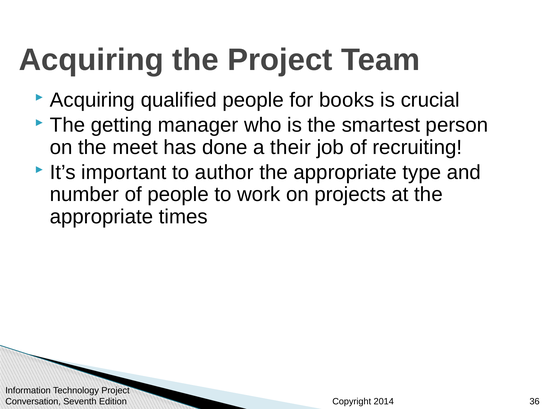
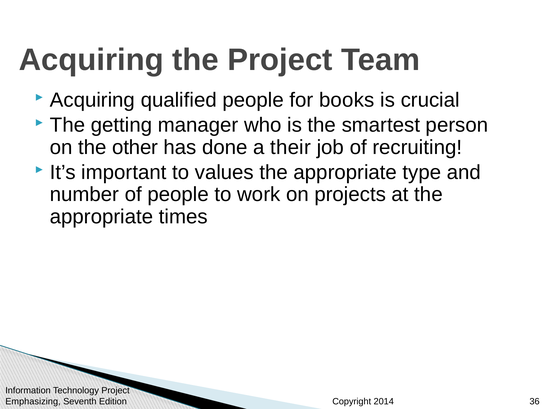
meet: meet -> other (135, 147)
author: author -> values (224, 172)
Conversation: Conversation -> Emphasizing (33, 401)
